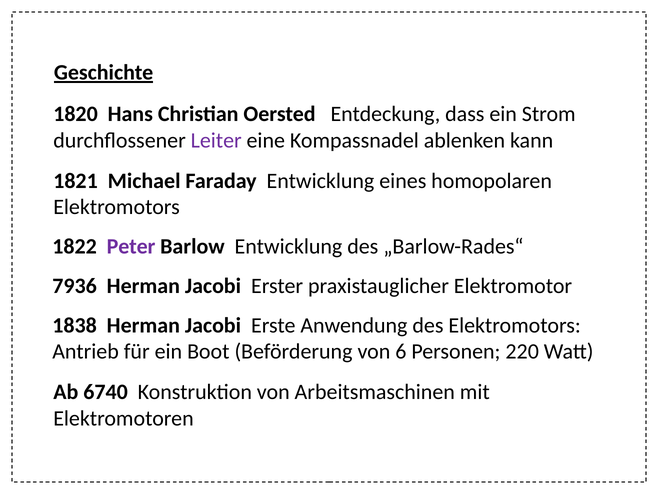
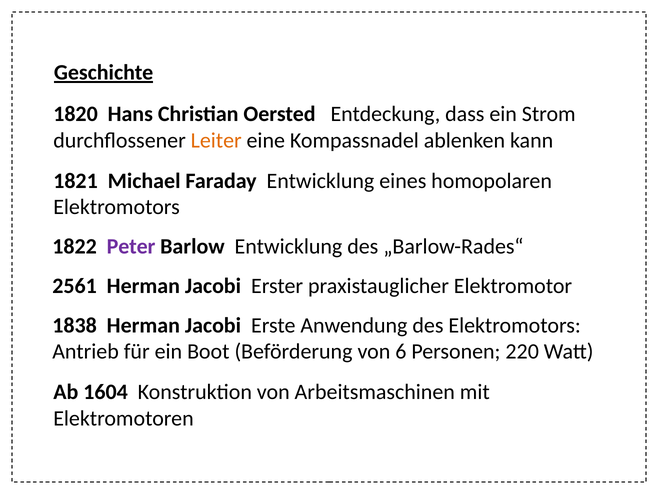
Leiter colour: purple -> orange (216, 140)
7936: 7936 -> 2561 (75, 286)
6740: 6740 -> 1604 (106, 392)
